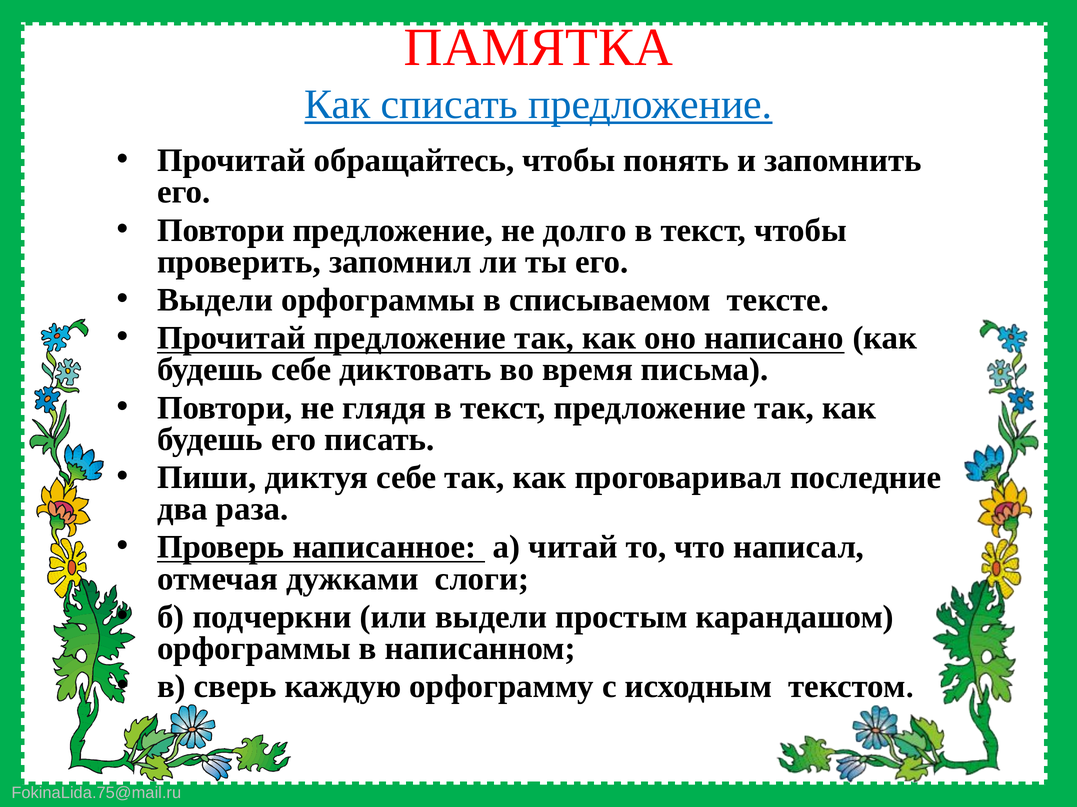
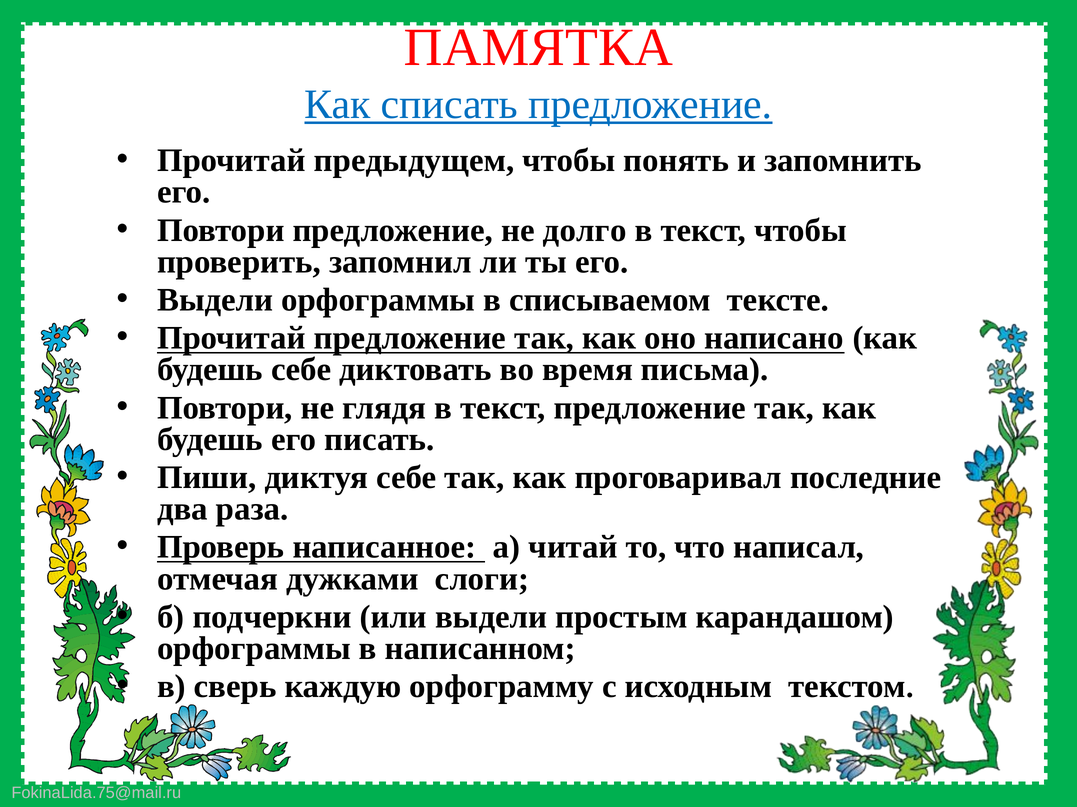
обращайтесь: обращайтесь -> предыдущем (414, 161)
